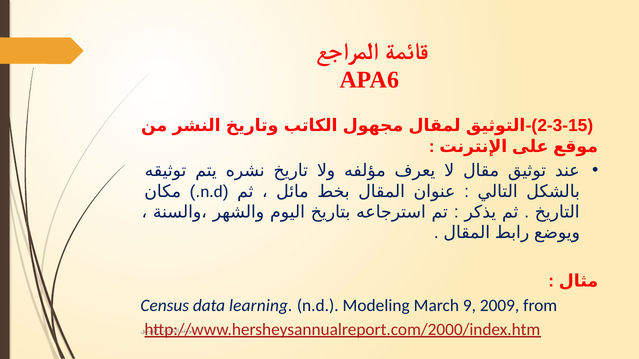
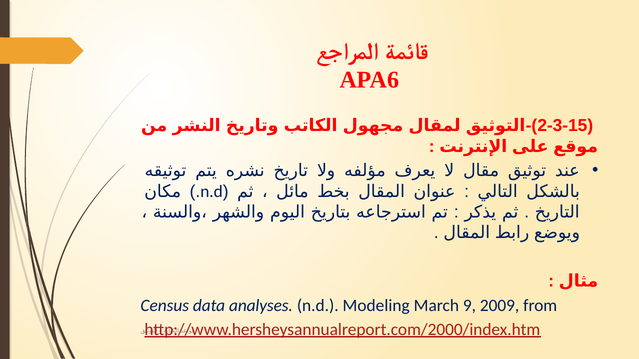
learning: learning -> analyses (261, 306)
